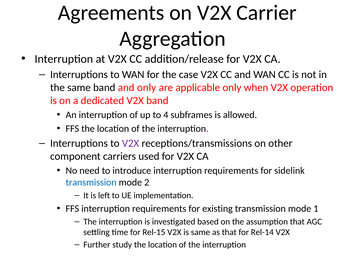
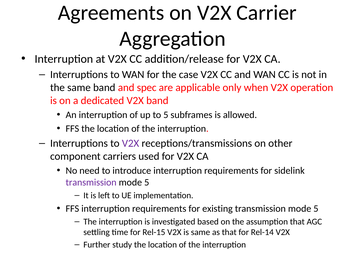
and only: only -> spec (147, 88)
to 4: 4 -> 5 (166, 115)
transmission colour: blue -> purple (91, 183)
2: 2 -> 5 (147, 183)
1: 1 -> 5 (316, 209)
